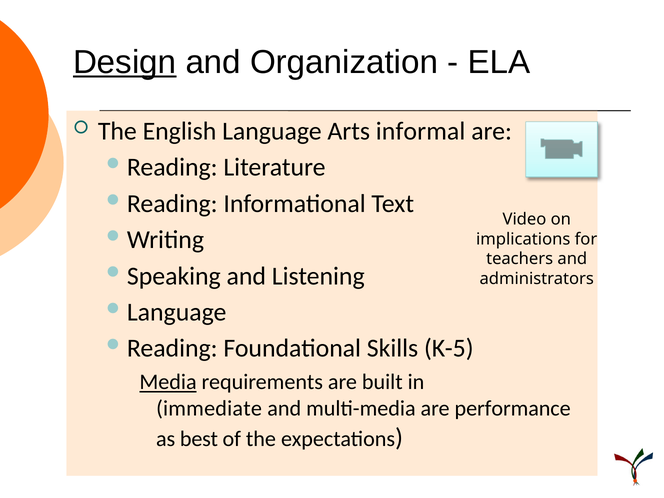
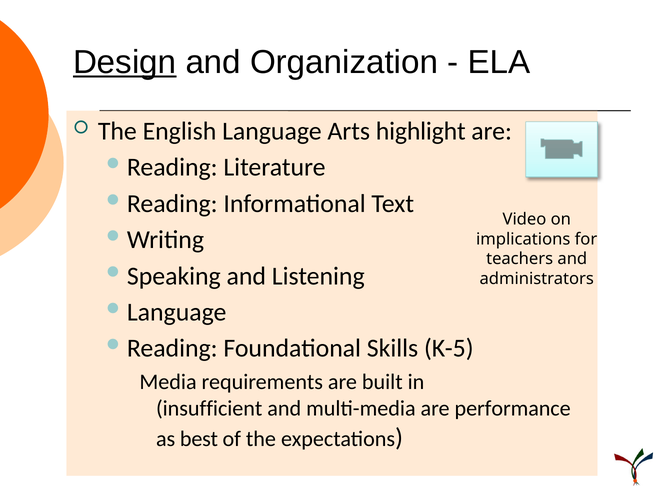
informal: informal -> highlight (421, 131)
Media underline: present -> none (168, 382)
immediate: immediate -> insufficient (209, 409)
